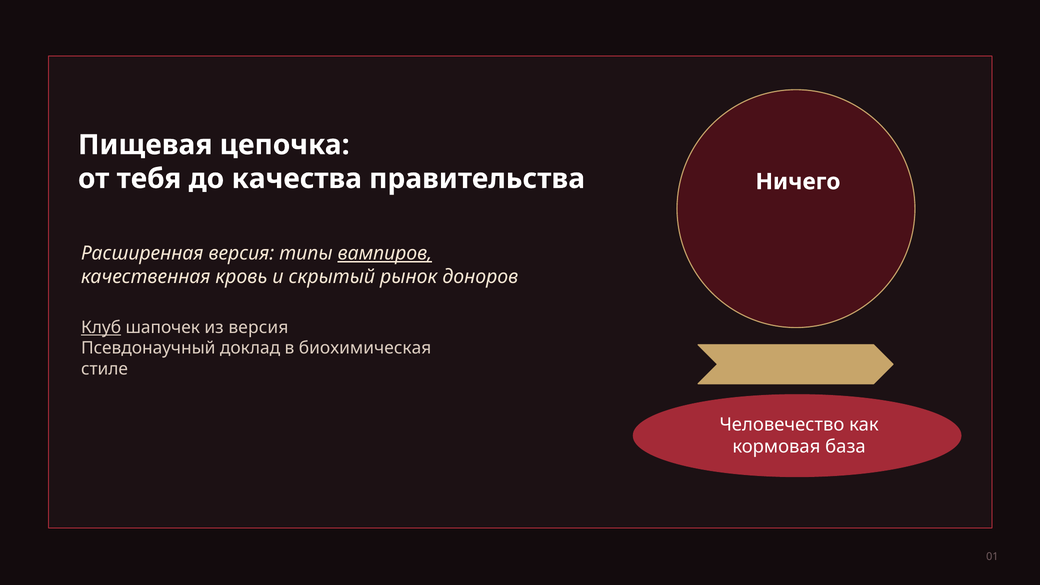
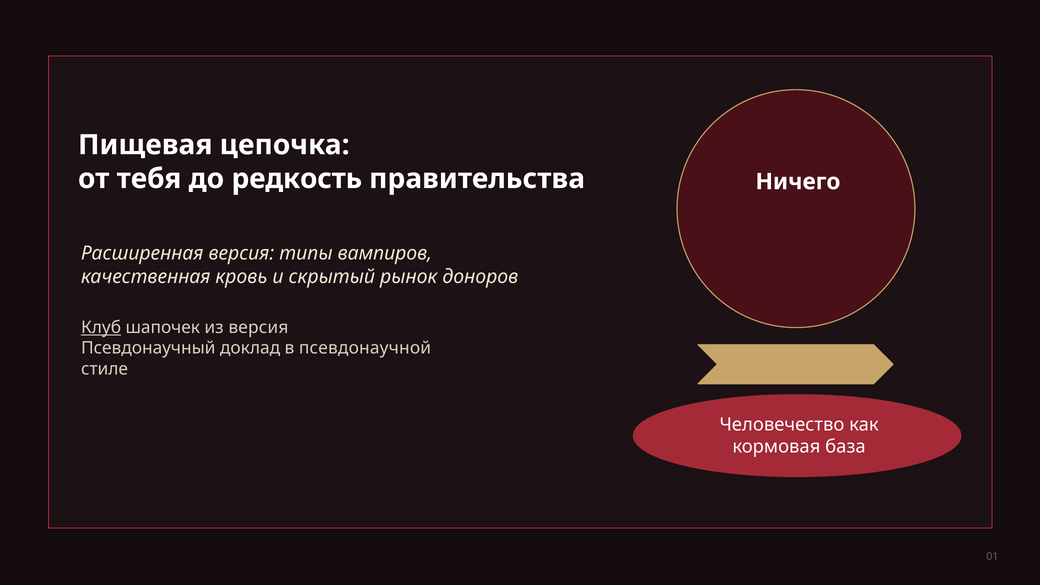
качества: качества -> редкость (297, 179)
вампиров underline: present -> none (385, 253)
биохимическая: биохимическая -> псевдонаучной (365, 348)
